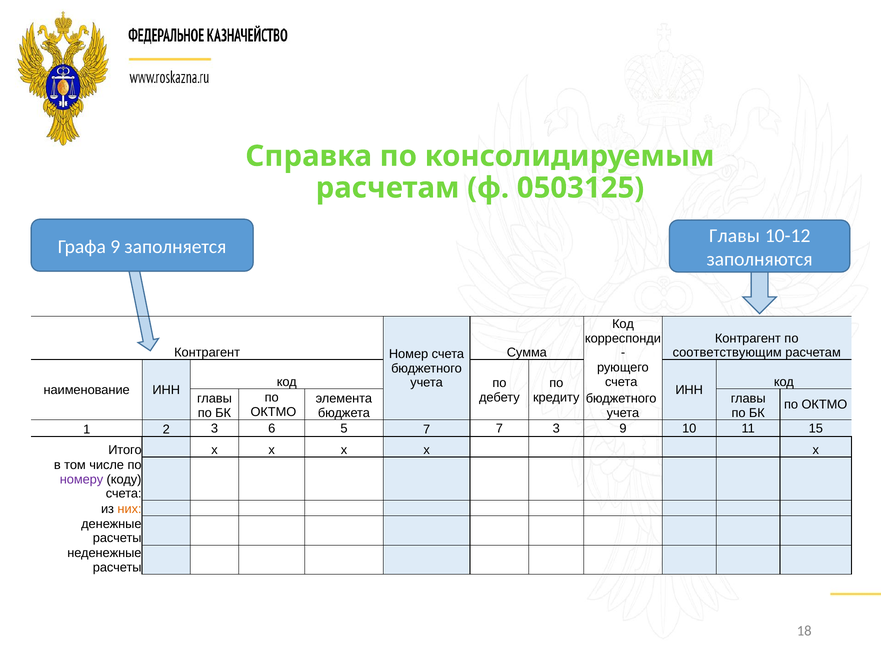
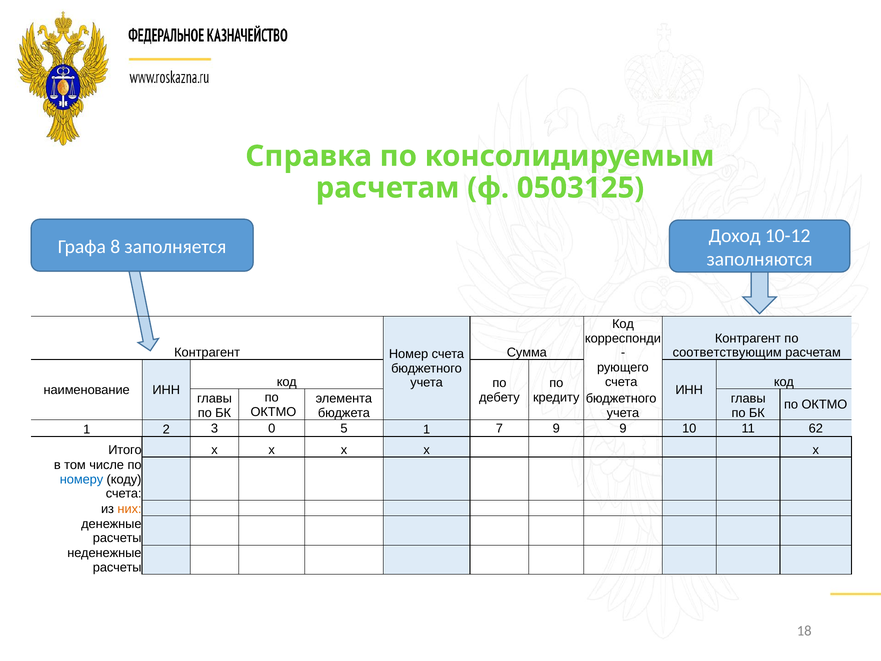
Главы: Главы -> Доход (735, 236)
Графа 9: 9 -> 8 (115, 246)
6: 6 -> 0 (272, 428)
5 7: 7 -> 1 (427, 429)
7 3: 3 -> 9 (556, 428)
15: 15 -> 62 (816, 428)
номеру colour: purple -> blue (82, 479)
